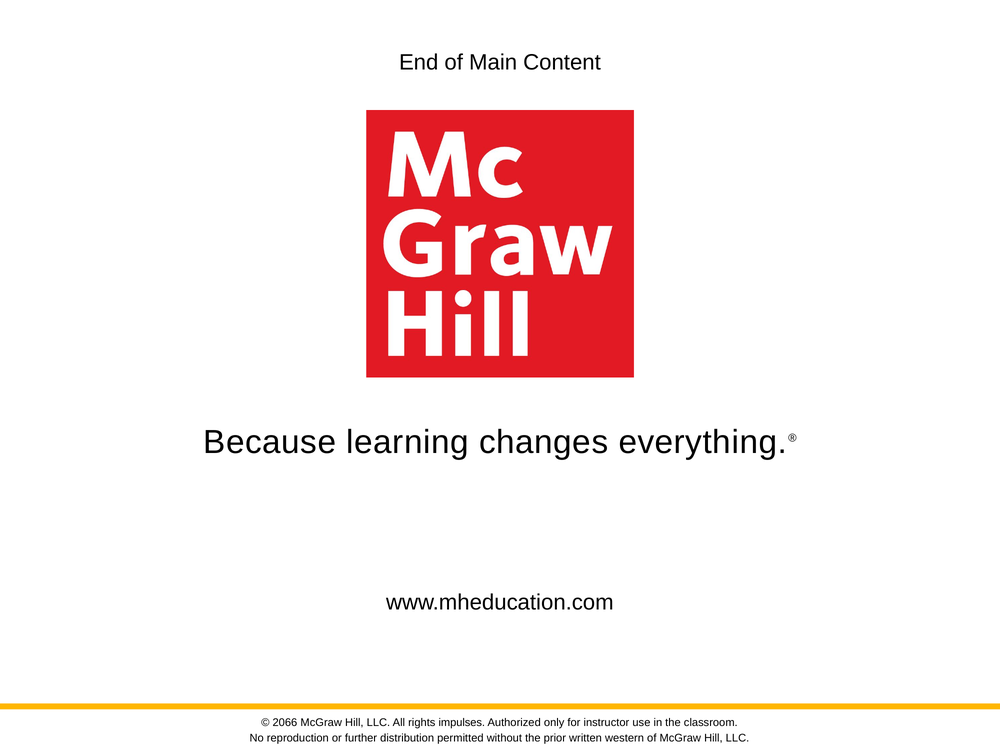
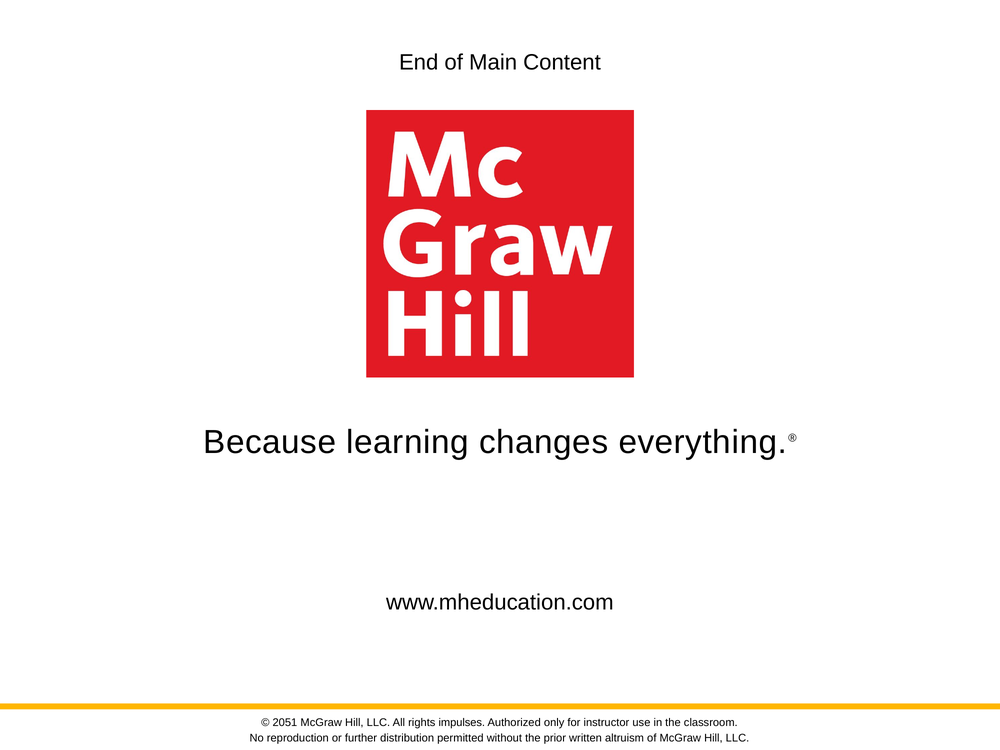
2066: 2066 -> 2051 (285, 723)
western: western -> altruism (625, 738)
